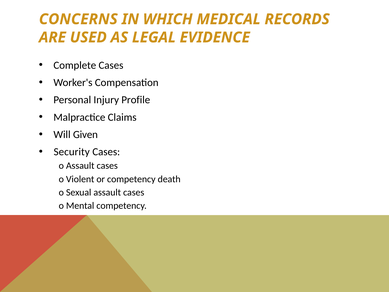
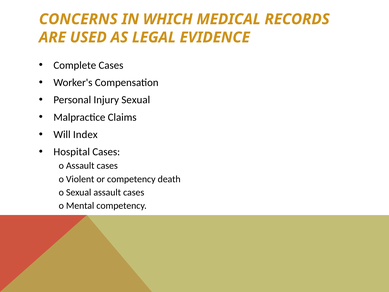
Injury Profile: Profile -> Sexual (136, 100)
Given: Given -> Index (85, 134)
Security: Security -> Hospital (72, 152)
